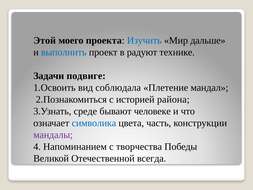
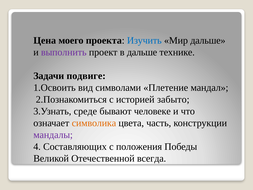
Этой: Этой -> Цена (45, 40)
выполнить colour: blue -> purple (64, 52)
в радуют: радуют -> дальше (142, 52)
соблюдала: соблюдала -> символами (118, 87)
района: района -> забыто (173, 99)
символика colour: blue -> orange (94, 123)
Напоминанием: Напоминанием -> Составляющих (75, 146)
творчества: творчества -> положения (139, 146)
